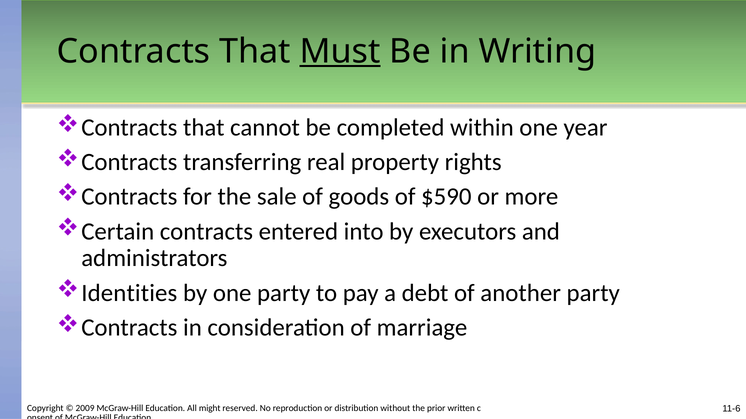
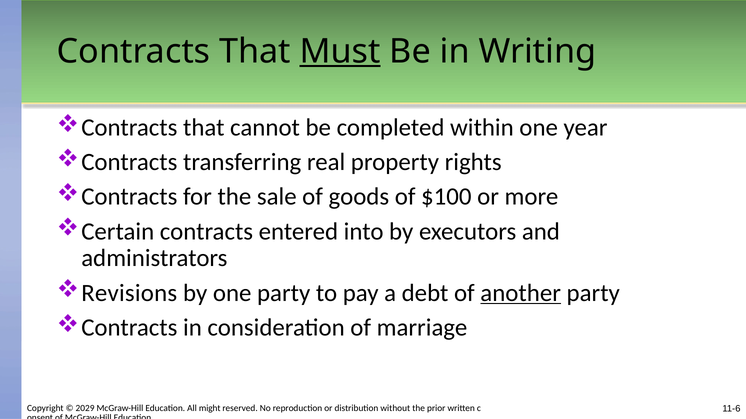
$590: $590 -> $100 (446, 197)
Identities: Identities -> Revisions (129, 293)
another underline: none -> present (521, 293)
2009: 2009 -> 2029 (85, 409)
